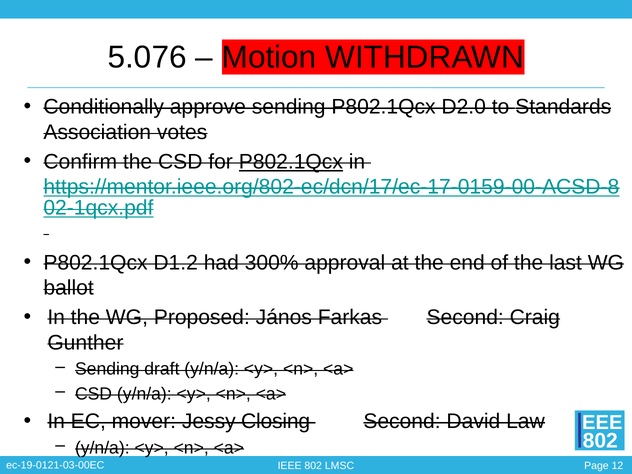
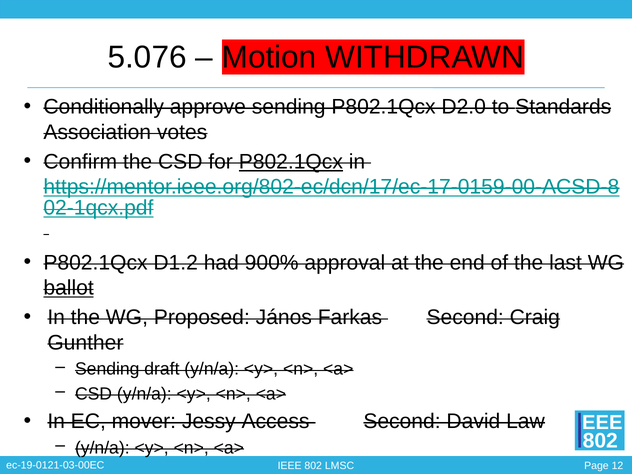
300%: 300% -> 900% (272, 263)
ballot underline: none -> present (69, 288)
Closing: Closing -> Access (276, 421)
